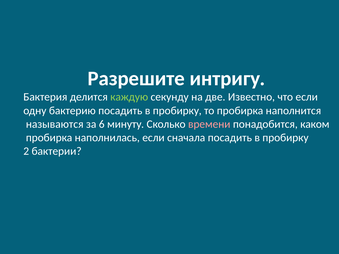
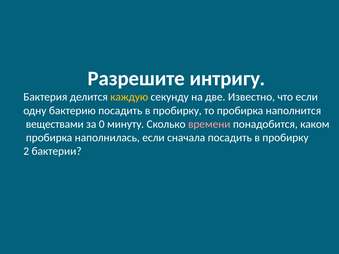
каждую colour: light green -> yellow (129, 97)
называются: называются -> веществами (55, 124)
6: 6 -> 0 (102, 124)
